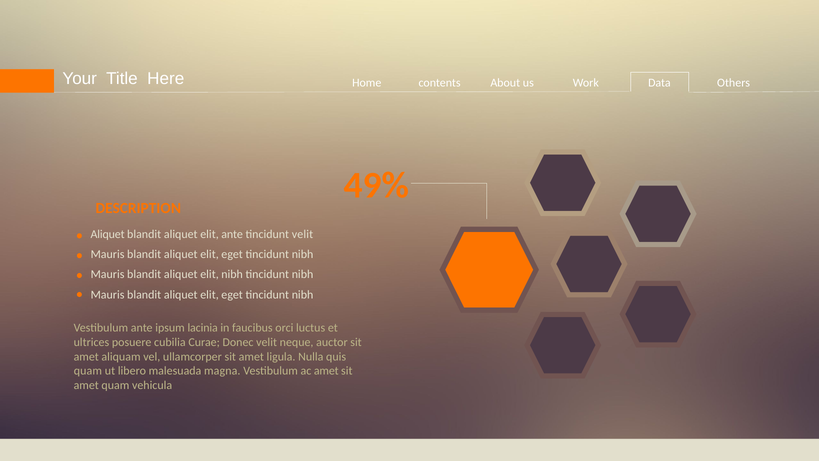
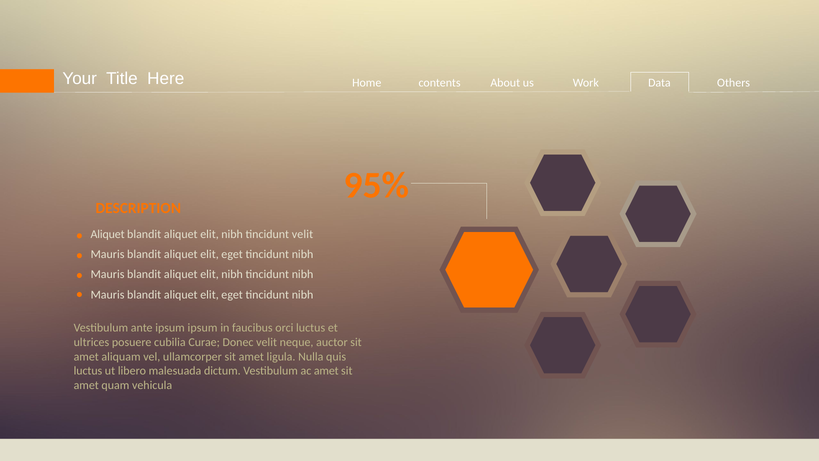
49%: 49% -> 95% (376, 185)
ante: ante -> nibh (232, 234)
ipsum lacinia: lacinia -> ipsum (203, 328)
quam: quam -> luctus (88, 371)
magna: magna -> dictum (222, 371)
